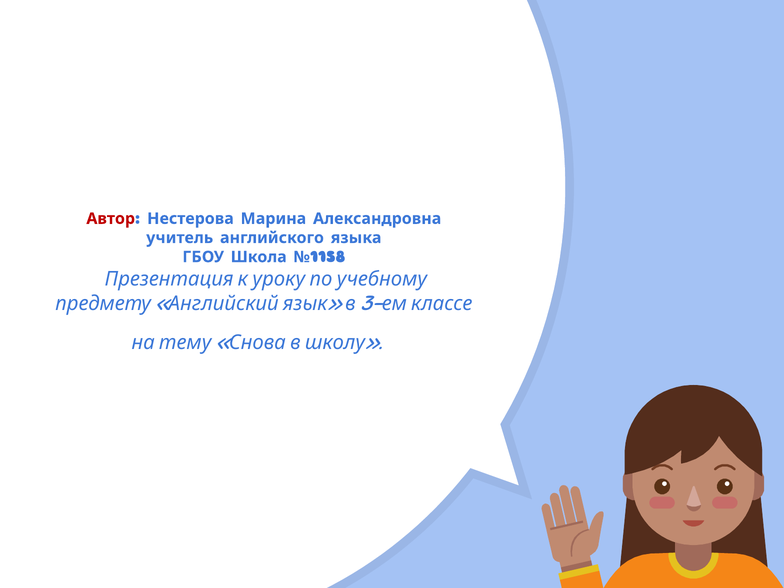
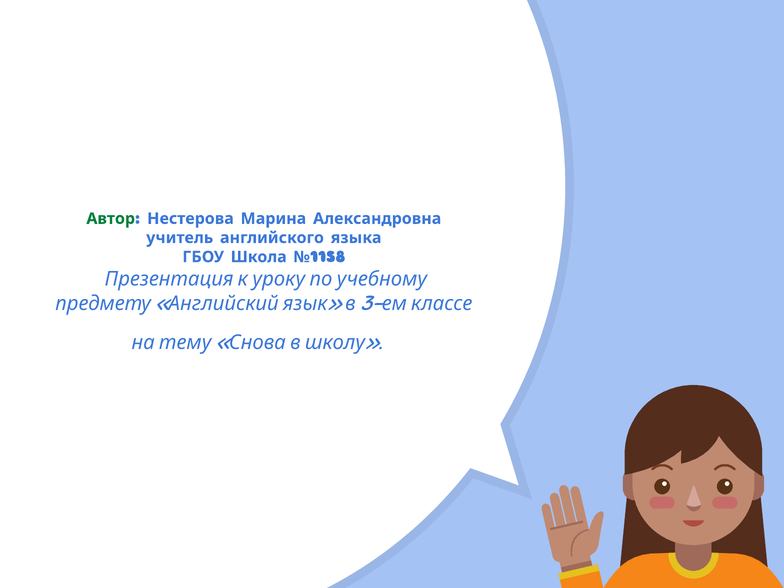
Автор colour: red -> green (111, 219)
